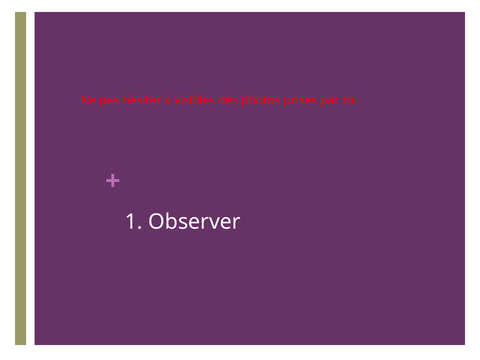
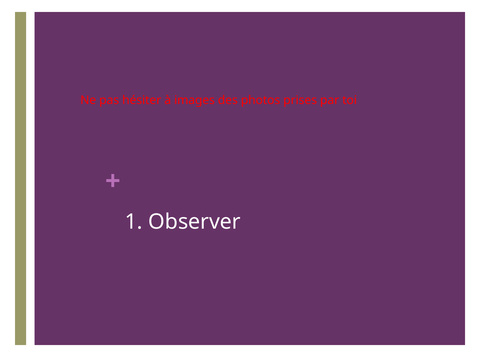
visibles: visibles -> images (195, 100)
